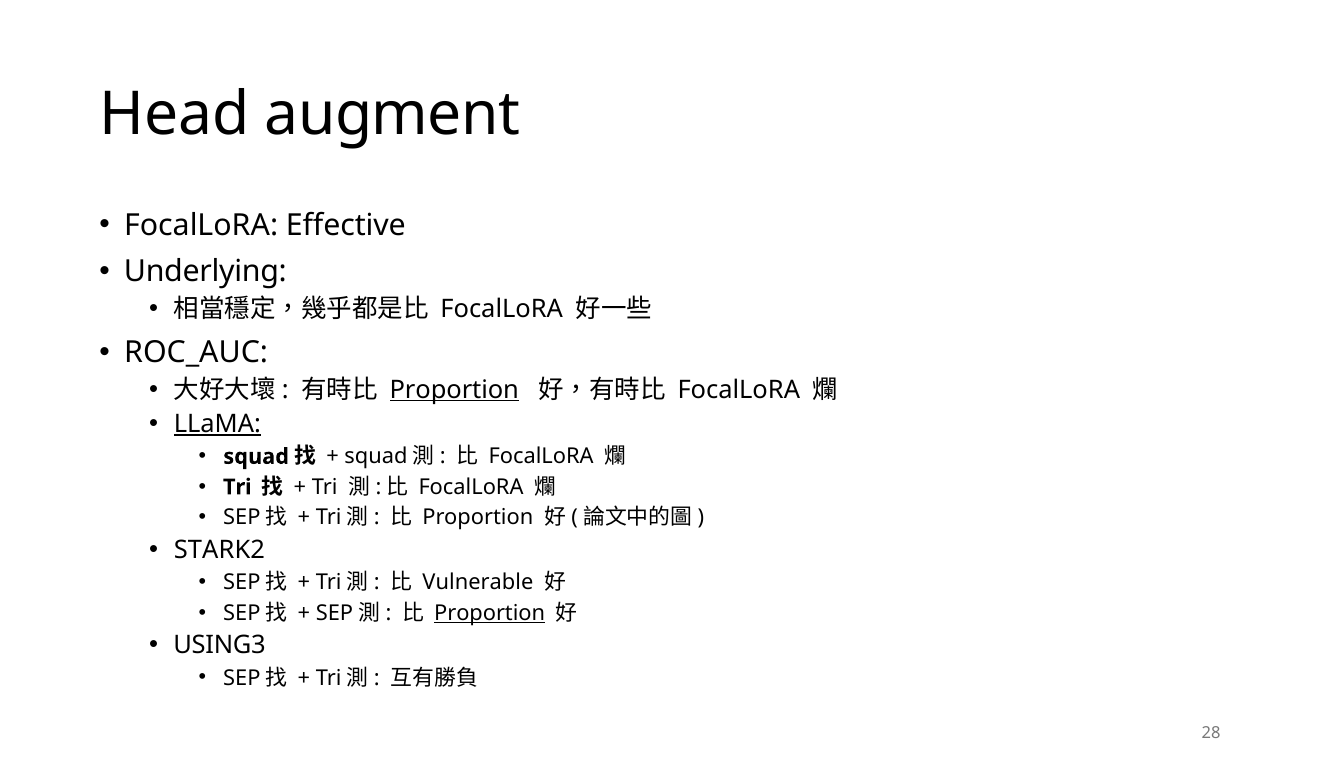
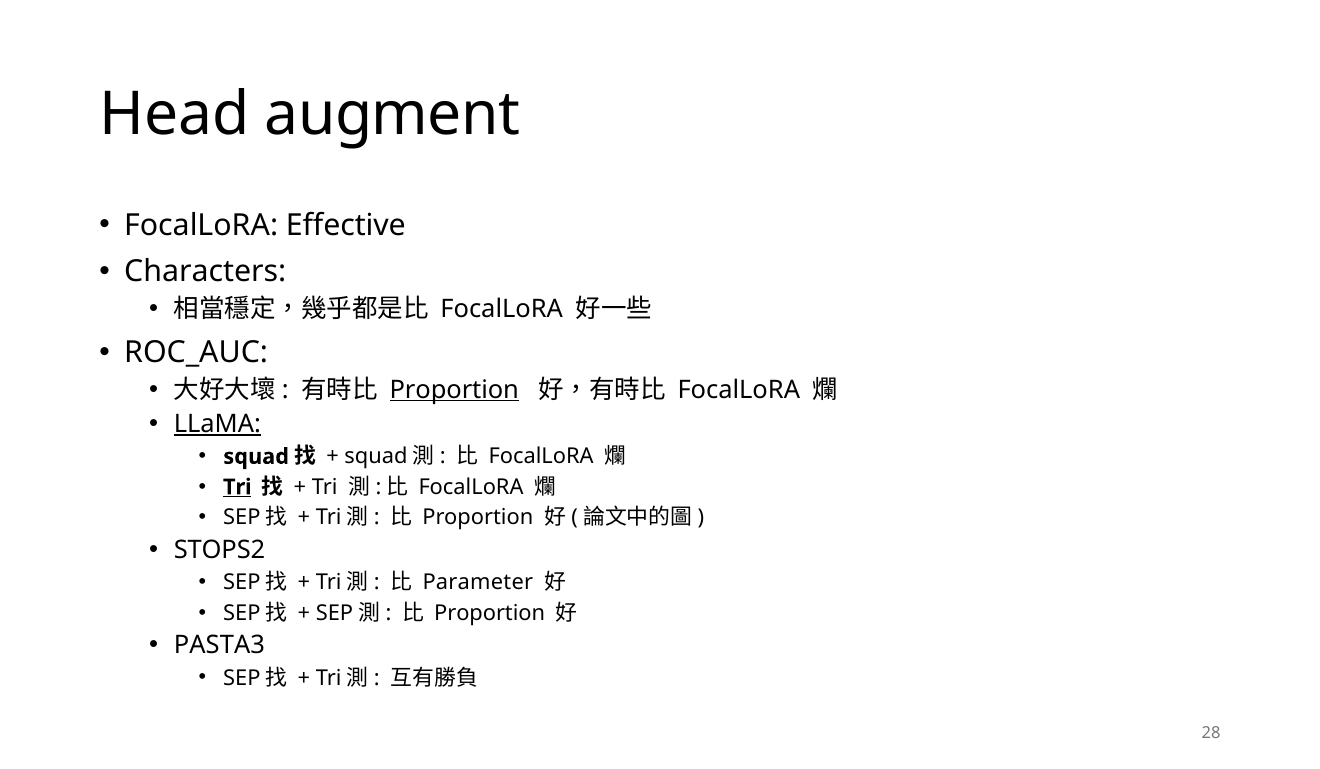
Underlying: Underlying -> Characters (205, 272)
Tri underline: none -> present (237, 487)
STARK2: STARK2 -> STOPS2 (219, 550)
Vulnerable: Vulnerable -> Parameter (478, 583)
Proportion underline: present -> none (490, 613)
USING3: USING3 -> PASTA3 (219, 646)
